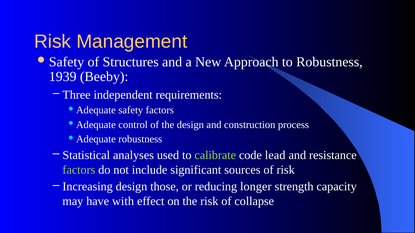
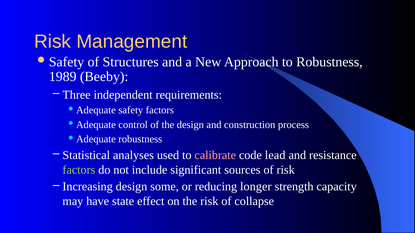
1939: 1939 -> 1989 (63, 77)
calibrate colour: light green -> pink (215, 156)
those: those -> some (165, 187)
with: with -> state (123, 202)
